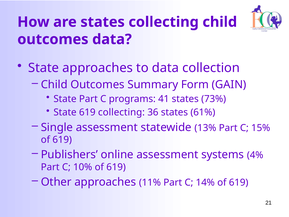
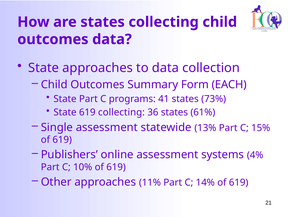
GAIN: GAIN -> EACH (229, 84)
